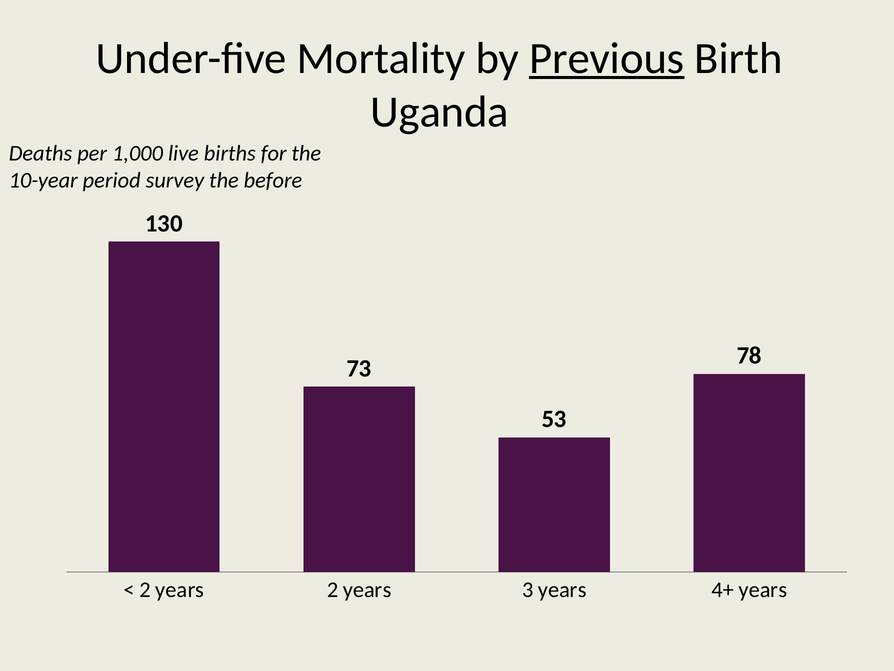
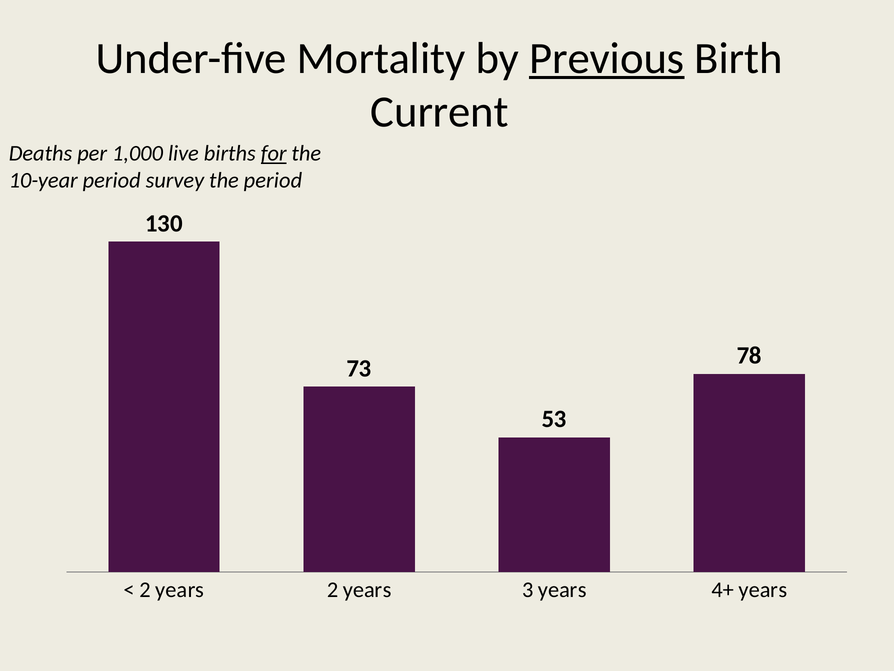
Uganda: Uganda -> Current (440, 112)
for underline: none -> present (274, 153)
the before: before -> period (273, 180)
